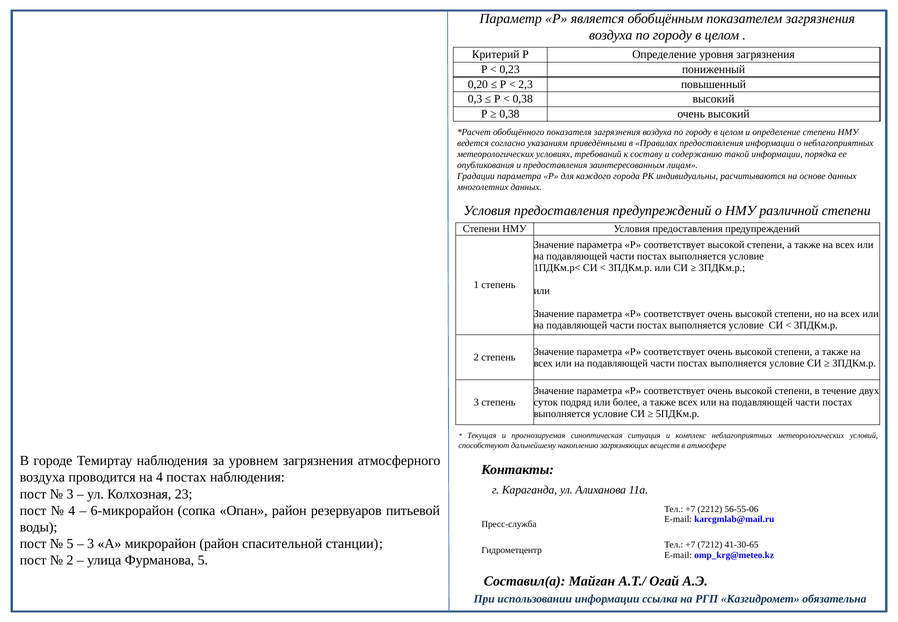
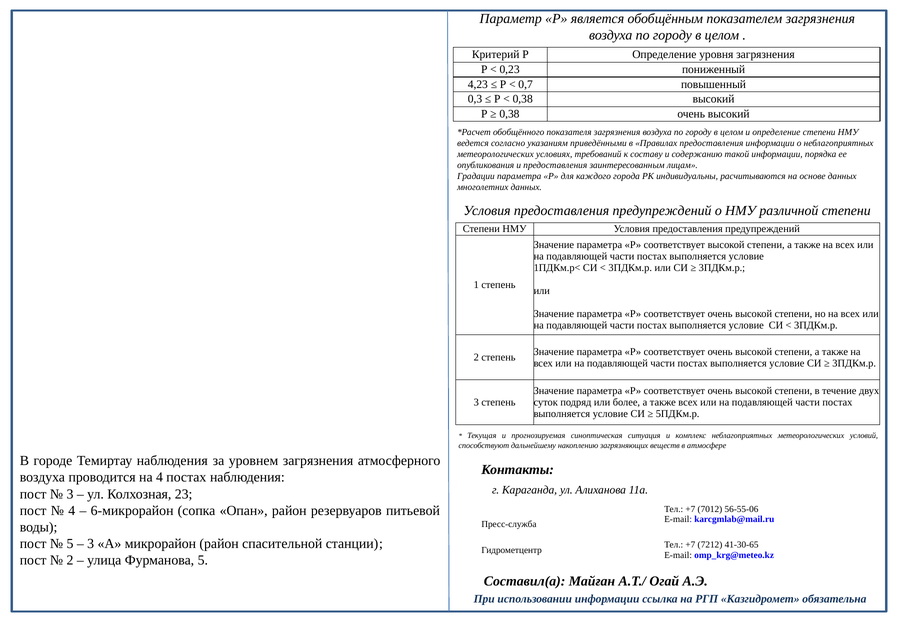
0,20: 0,20 -> 4,23 (478, 84)
2,3: 2,3 -> 0,7 (526, 84)
2212: 2212 -> 7012 (710, 509)
